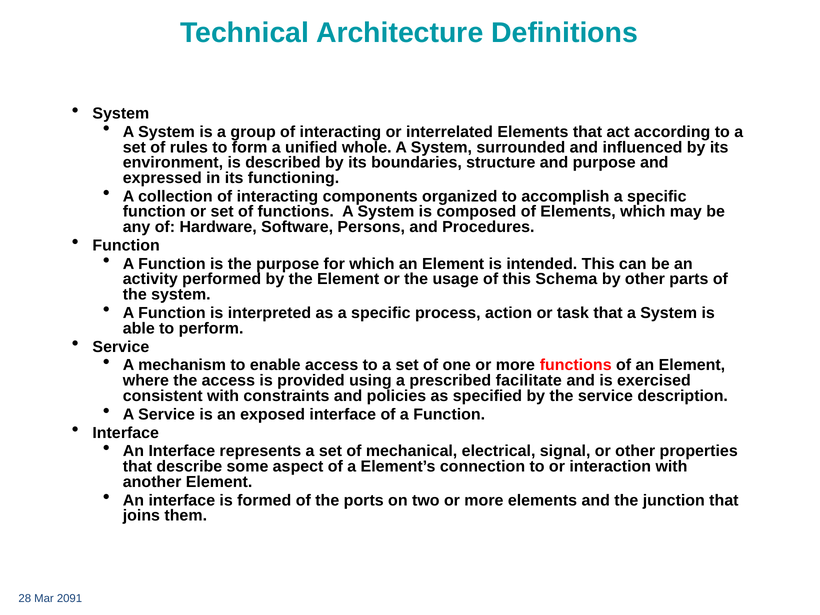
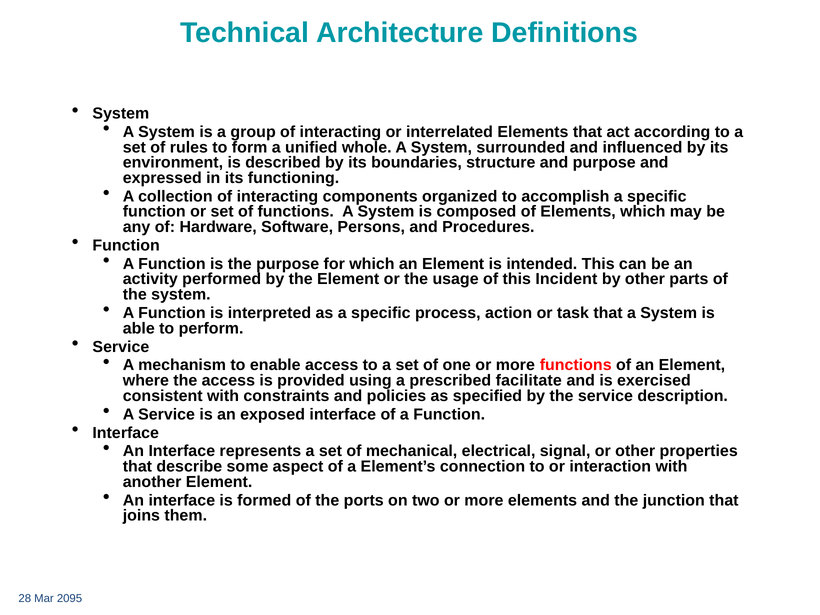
Schema: Schema -> Incident (566, 279)
2091: 2091 -> 2095 (70, 598)
